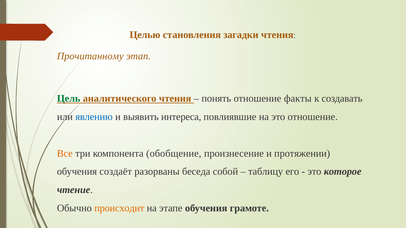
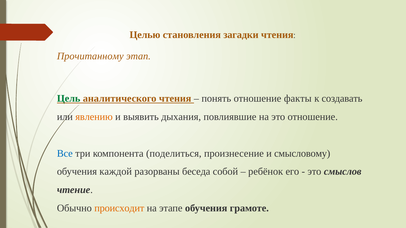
явлению colour: blue -> orange (94, 117)
интереса: интереса -> дыхания (181, 117)
Все colour: orange -> blue (65, 154)
обобщение: обобщение -> поделиться (174, 154)
протяжении: протяжении -> смысловому (302, 154)
создаёт: создаёт -> каждой (116, 172)
таблицу: таблицу -> ребёнок (266, 172)
которое: которое -> смыслов (343, 172)
